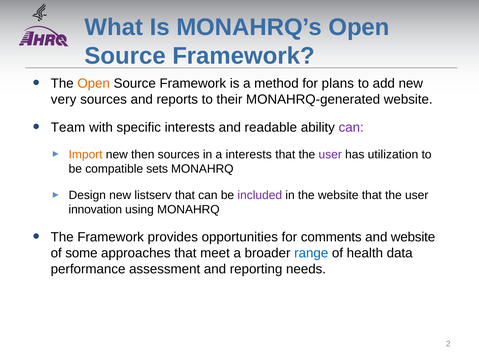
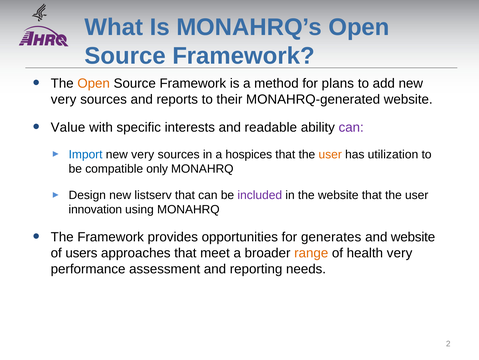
Team: Team -> Value (68, 127)
Import colour: orange -> blue (86, 154)
then: then -> very (143, 154)
a interests: interests -> hospices (249, 154)
user colour: purple -> orange (330, 154)
sets: sets -> only (157, 169)
comments: comments -> generates (331, 236)
some: some -> users (81, 252)
range colour: blue -> orange (311, 252)
health data: data -> very (400, 252)
